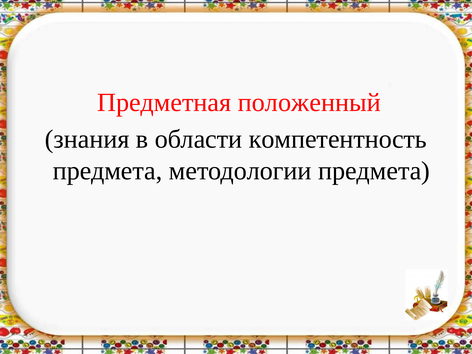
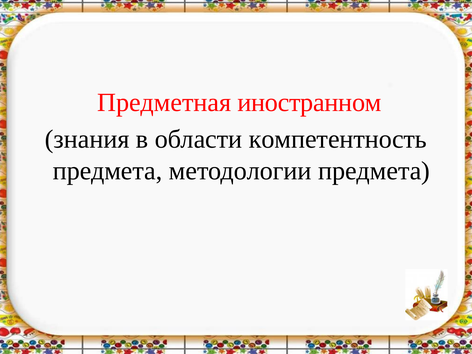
положенный: положенный -> иностранном (309, 103)
